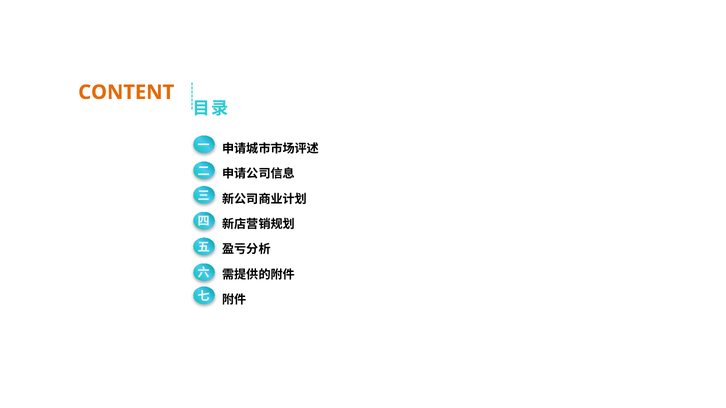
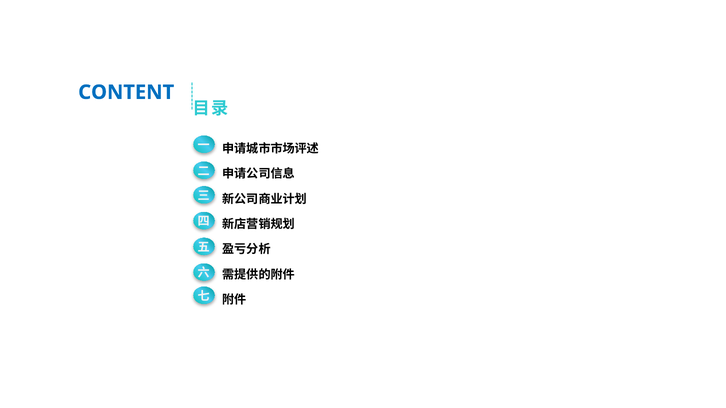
CONTENT colour: orange -> blue (126, 92)
